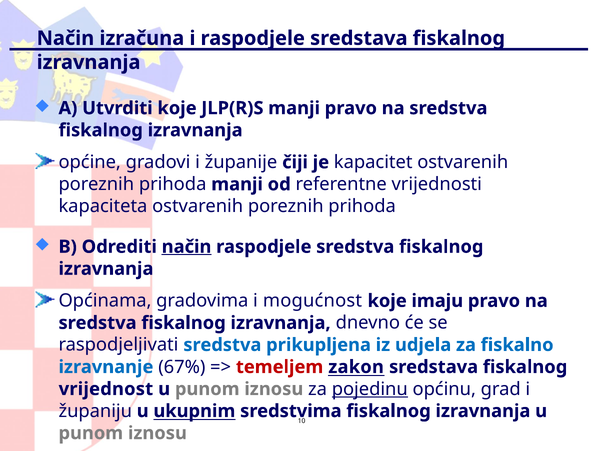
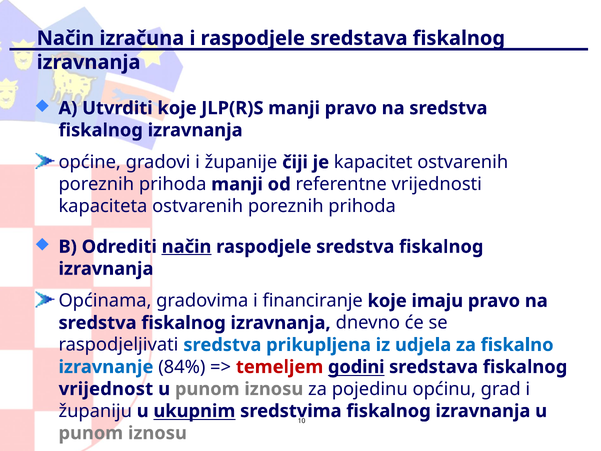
mogućnost: mogućnost -> financiranje (313, 301)
67%: 67% -> 84% (182, 367)
zakon: zakon -> godini (356, 367)
pojedinu underline: present -> none (370, 389)
